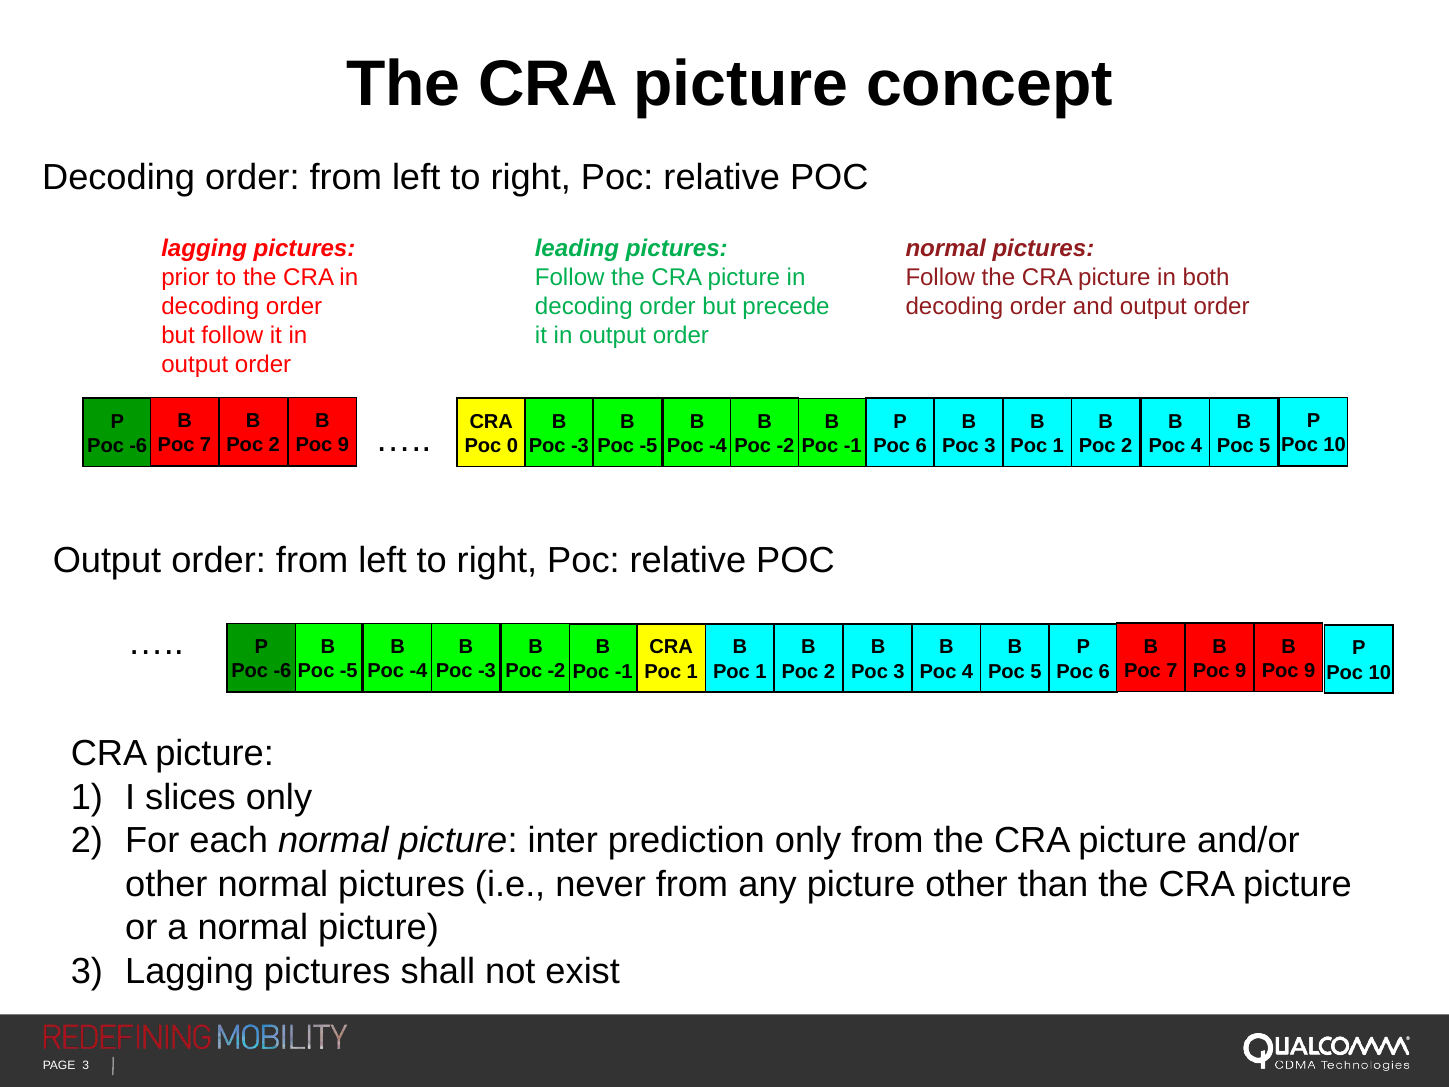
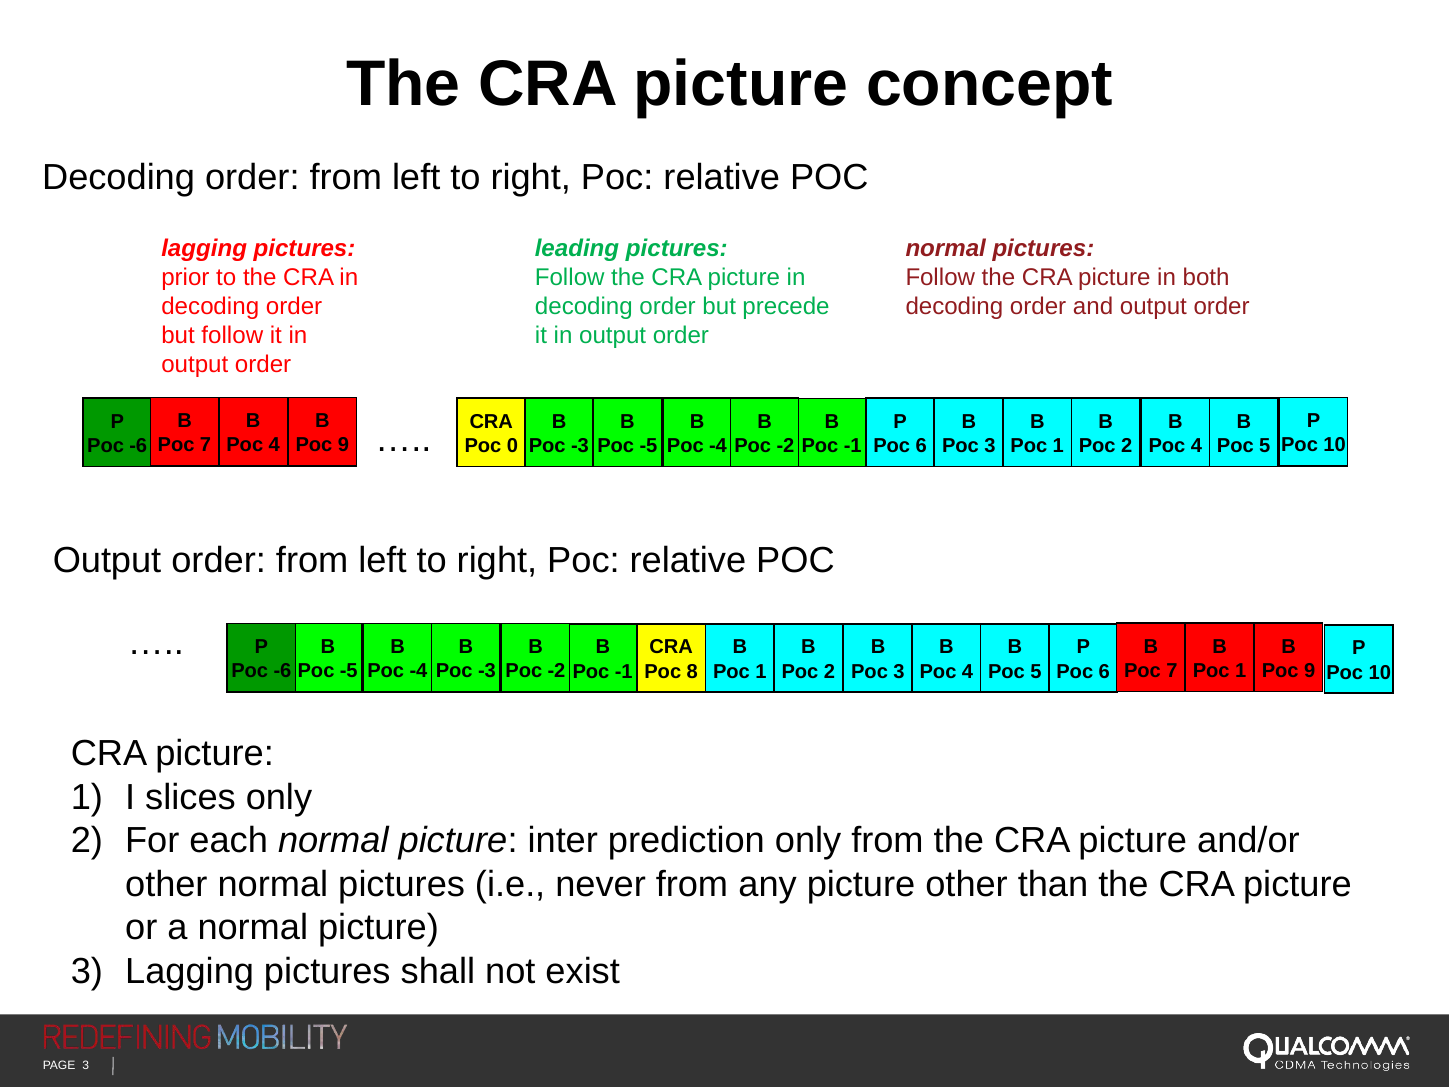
2: 2 -> 4 (274, 445)
9: 9 -> 1 (1241, 671)
1: 1 -> 8 (692, 671)
